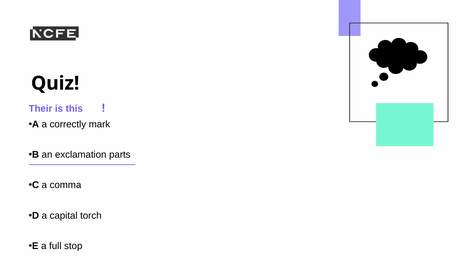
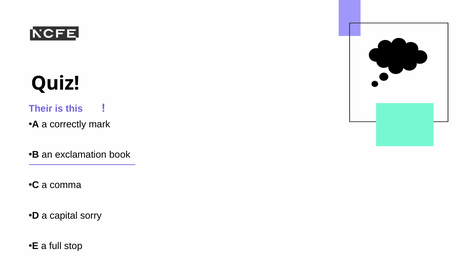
parts: parts -> book (120, 155)
torch: torch -> sorry (91, 215)
